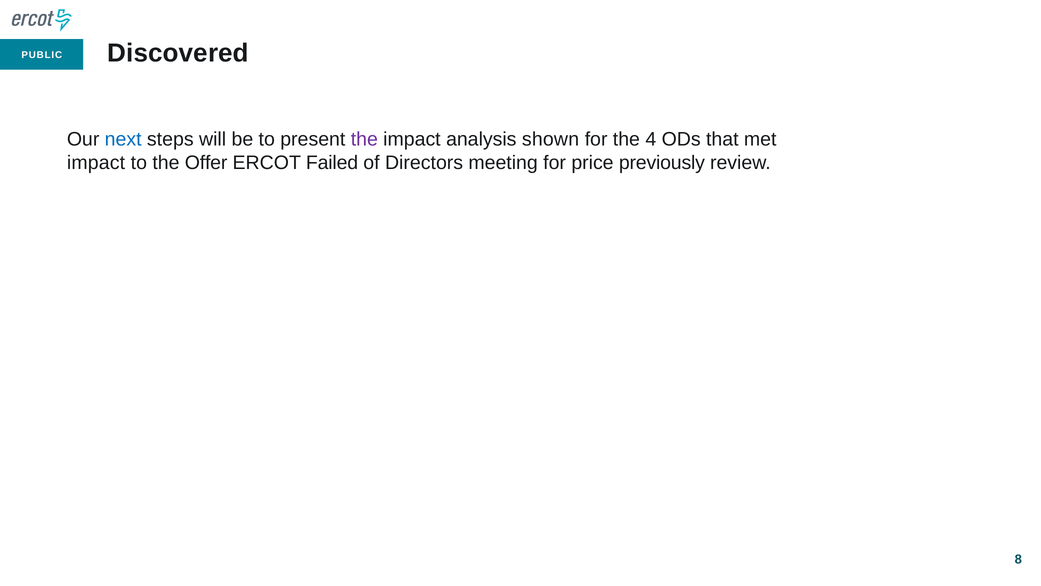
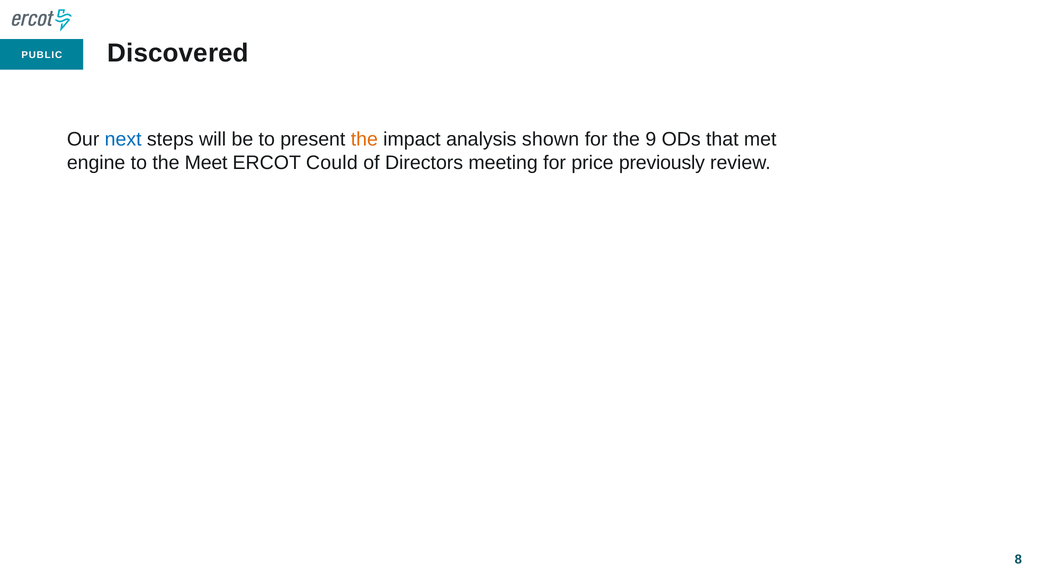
the colour: purple -> orange (364, 139)
4: 4 -> 9 (651, 139)
impact: impact -> engine (96, 162)
Offer: Offer -> Meet (206, 162)
Failed: Failed -> Could (332, 162)
